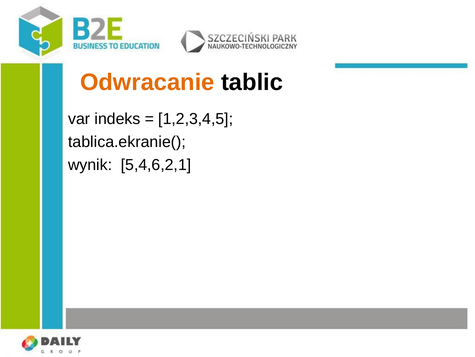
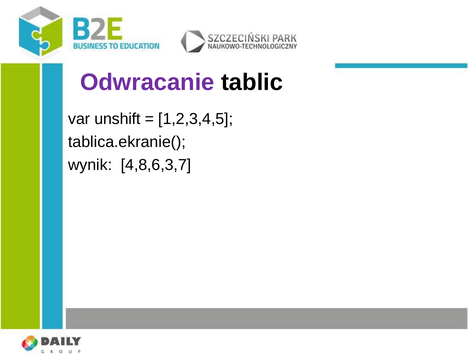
Odwracanie colour: orange -> purple (147, 82)
indeks: indeks -> unshift (117, 119)
5,4,6,2,1: 5,4,6,2,1 -> 4,8,6,3,7 (156, 165)
